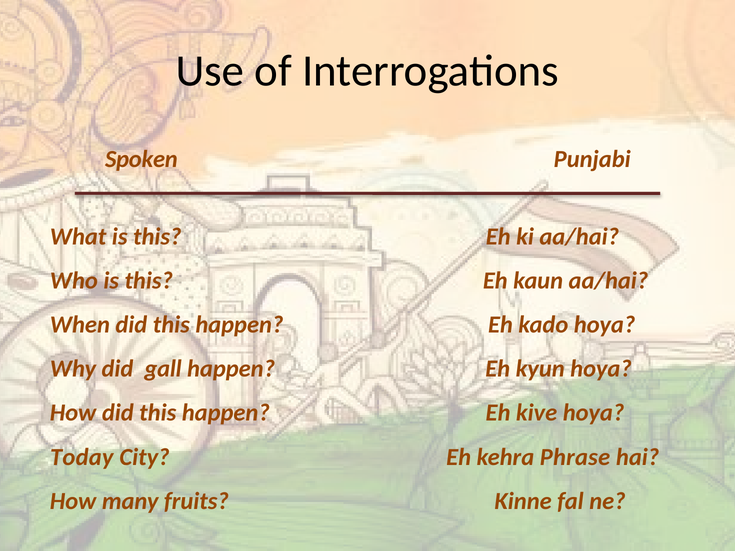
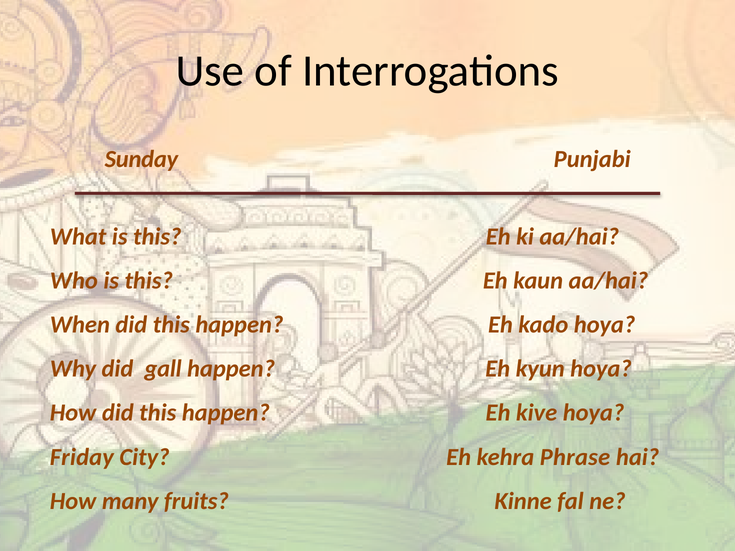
Spoken: Spoken -> Sunday (141, 159)
Today: Today -> Friday (82, 457)
